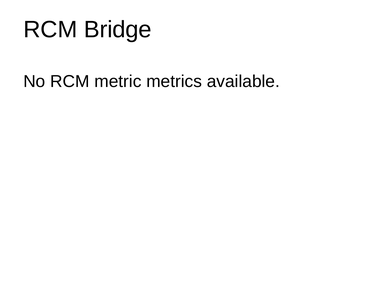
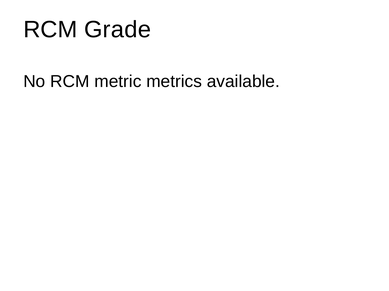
Bridge: Bridge -> Grade (117, 30)
